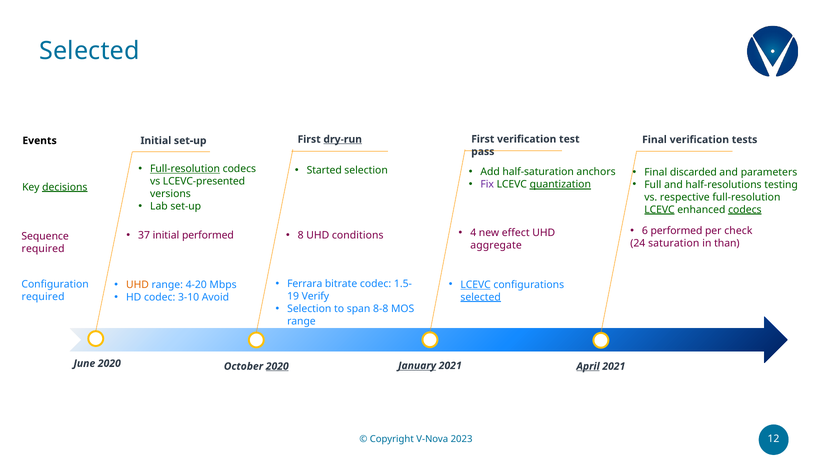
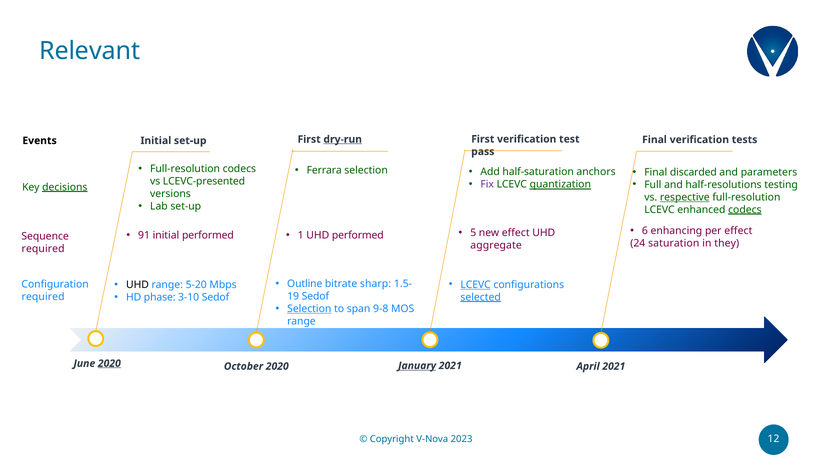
Selected: Selected -> Relevant (90, 51)
Full-resolution underline: present -> none (185, 169)
Started: Started -> Ferrara (324, 170)
respective underline: none -> present (685, 197)
LCEVC underline: present -> none (659, 210)
6 performed: performed -> enhancing (676, 231)
per check: check -> effect (738, 231)
37: 37 -> 91 (144, 236)
8: 8 -> 1 (301, 236)
UHD conditions: conditions -> performed (358, 236)
4: 4 -> 5 (473, 233)
than: than -> they (727, 243)
Ferrara: Ferrara -> Outline (305, 284)
bitrate codec: codec -> sharp (376, 284)
UHD colour: orange -> black (137, 285)
4-20: 4-20 -> 5-20 (196, 285)
HD codec: codec -> phase (160, 297)
3-10 Avoid: Avoid -> Sedof (216, 297)
Verify: Verify -> Sedof (315, 296)
Selection underline: none -> present (309, 309)
8-8: 8-8 -> 9-8 (381, 309)
2020 underline: none -> present (109, 363)
2020 underline: present -> none (277, 366)
April underline: present -> none (588, 366)
